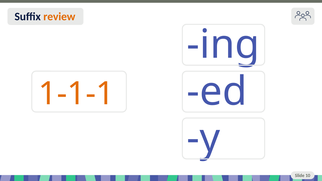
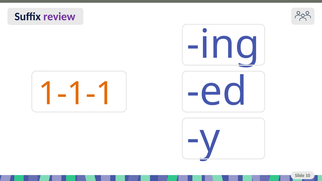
review colour: orange -> purple (59, 17)
